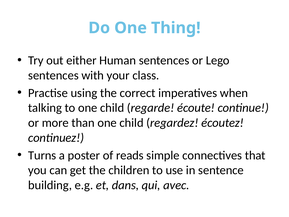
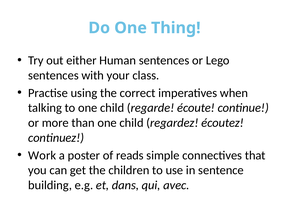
Turns: Turns -> Work (42, 155)
